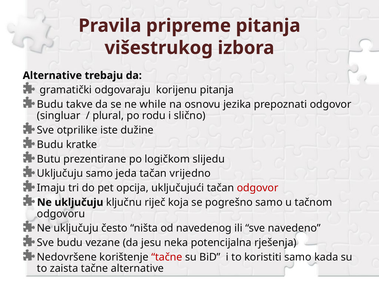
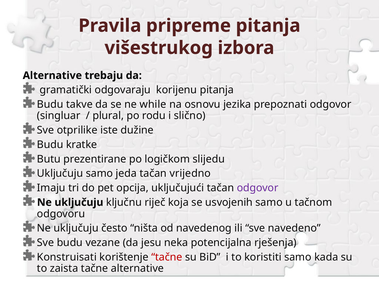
odgovor colour: red -> purple (258, 187)
pogrešno: pogrešno -> usvojenih (229, 202)
Nedovršene: Nedovršene -> Konstruisati (67, 256)
